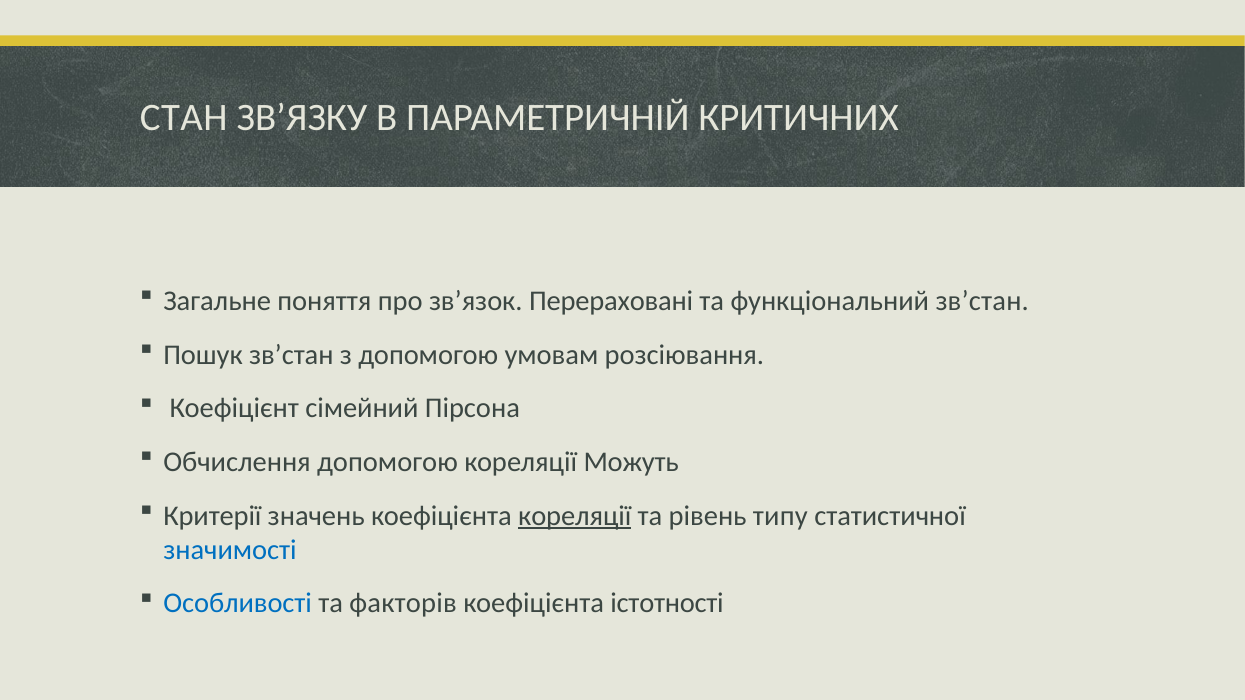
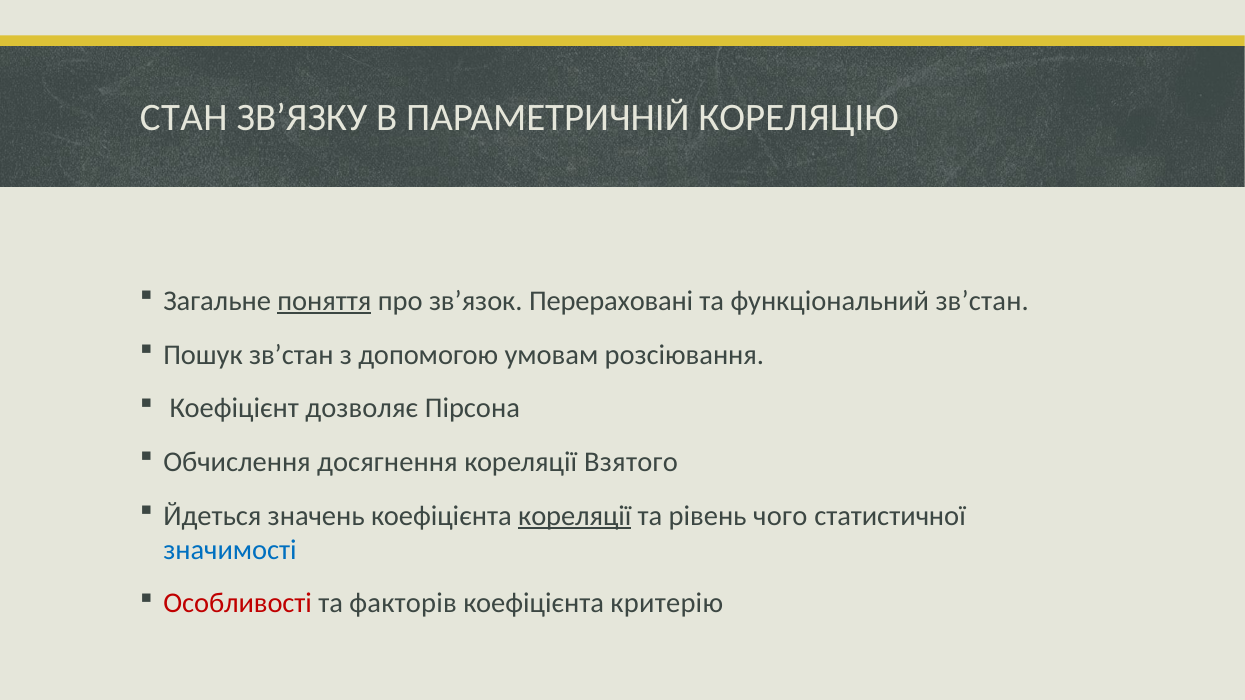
КРИТИЧНИХ: КРИТИЧНИХ -> КОРЕЛЯЦІЮ (798, 118)
поняття underline: none -> present (324, 301)
сімейний: сімейний -> дозволяє (362, 408)
Обчислення допомогою: допомогою -> досягнення (387, 462)
Можуть: Можуть -> Взятого (631, 462)
Критерії: Критерії -> Йдеться (212, 516)
типу: типу -> чого (780, 516)
Особливості colour: blue -> red (238, 604)
істотності: істотності -> критерію (667, 604)
